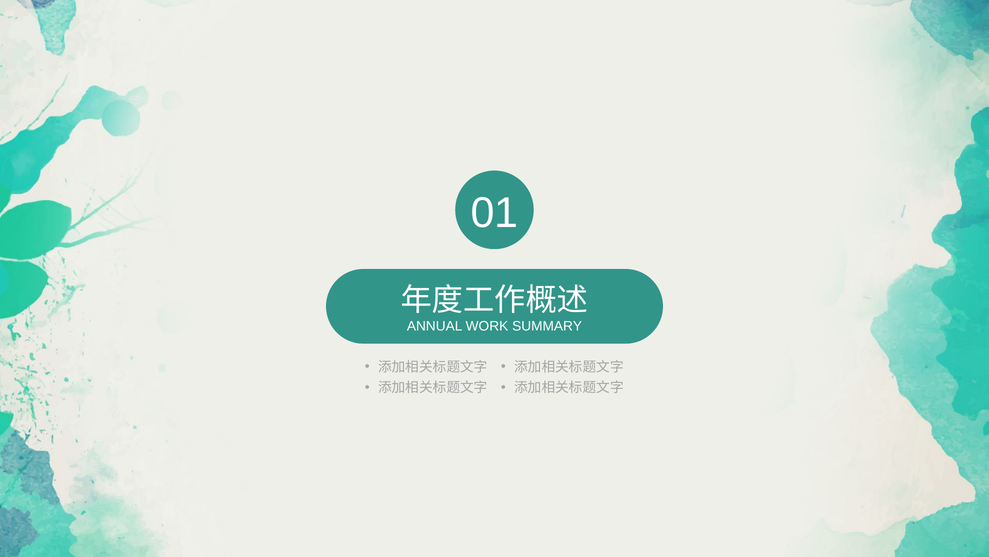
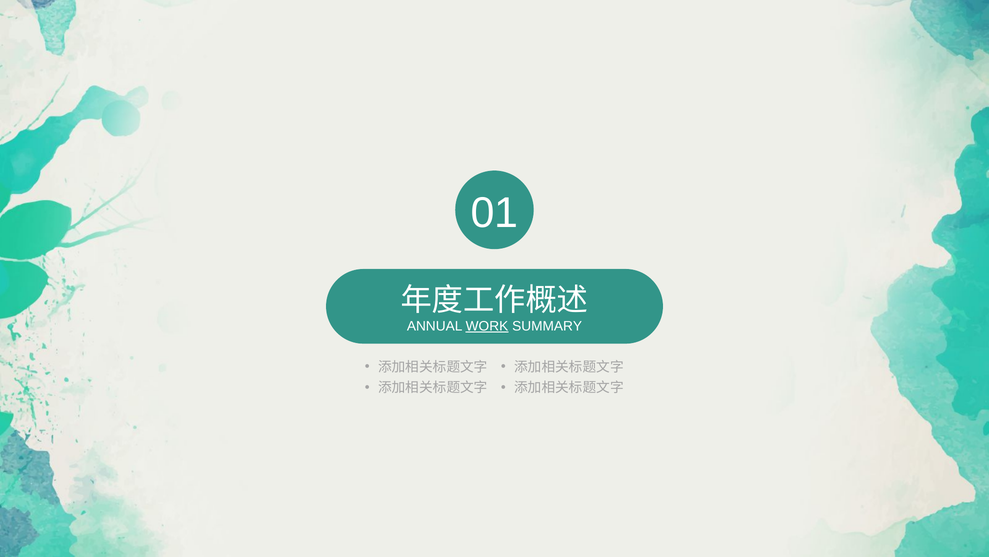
WORK underline: none -> present (487, 326)
